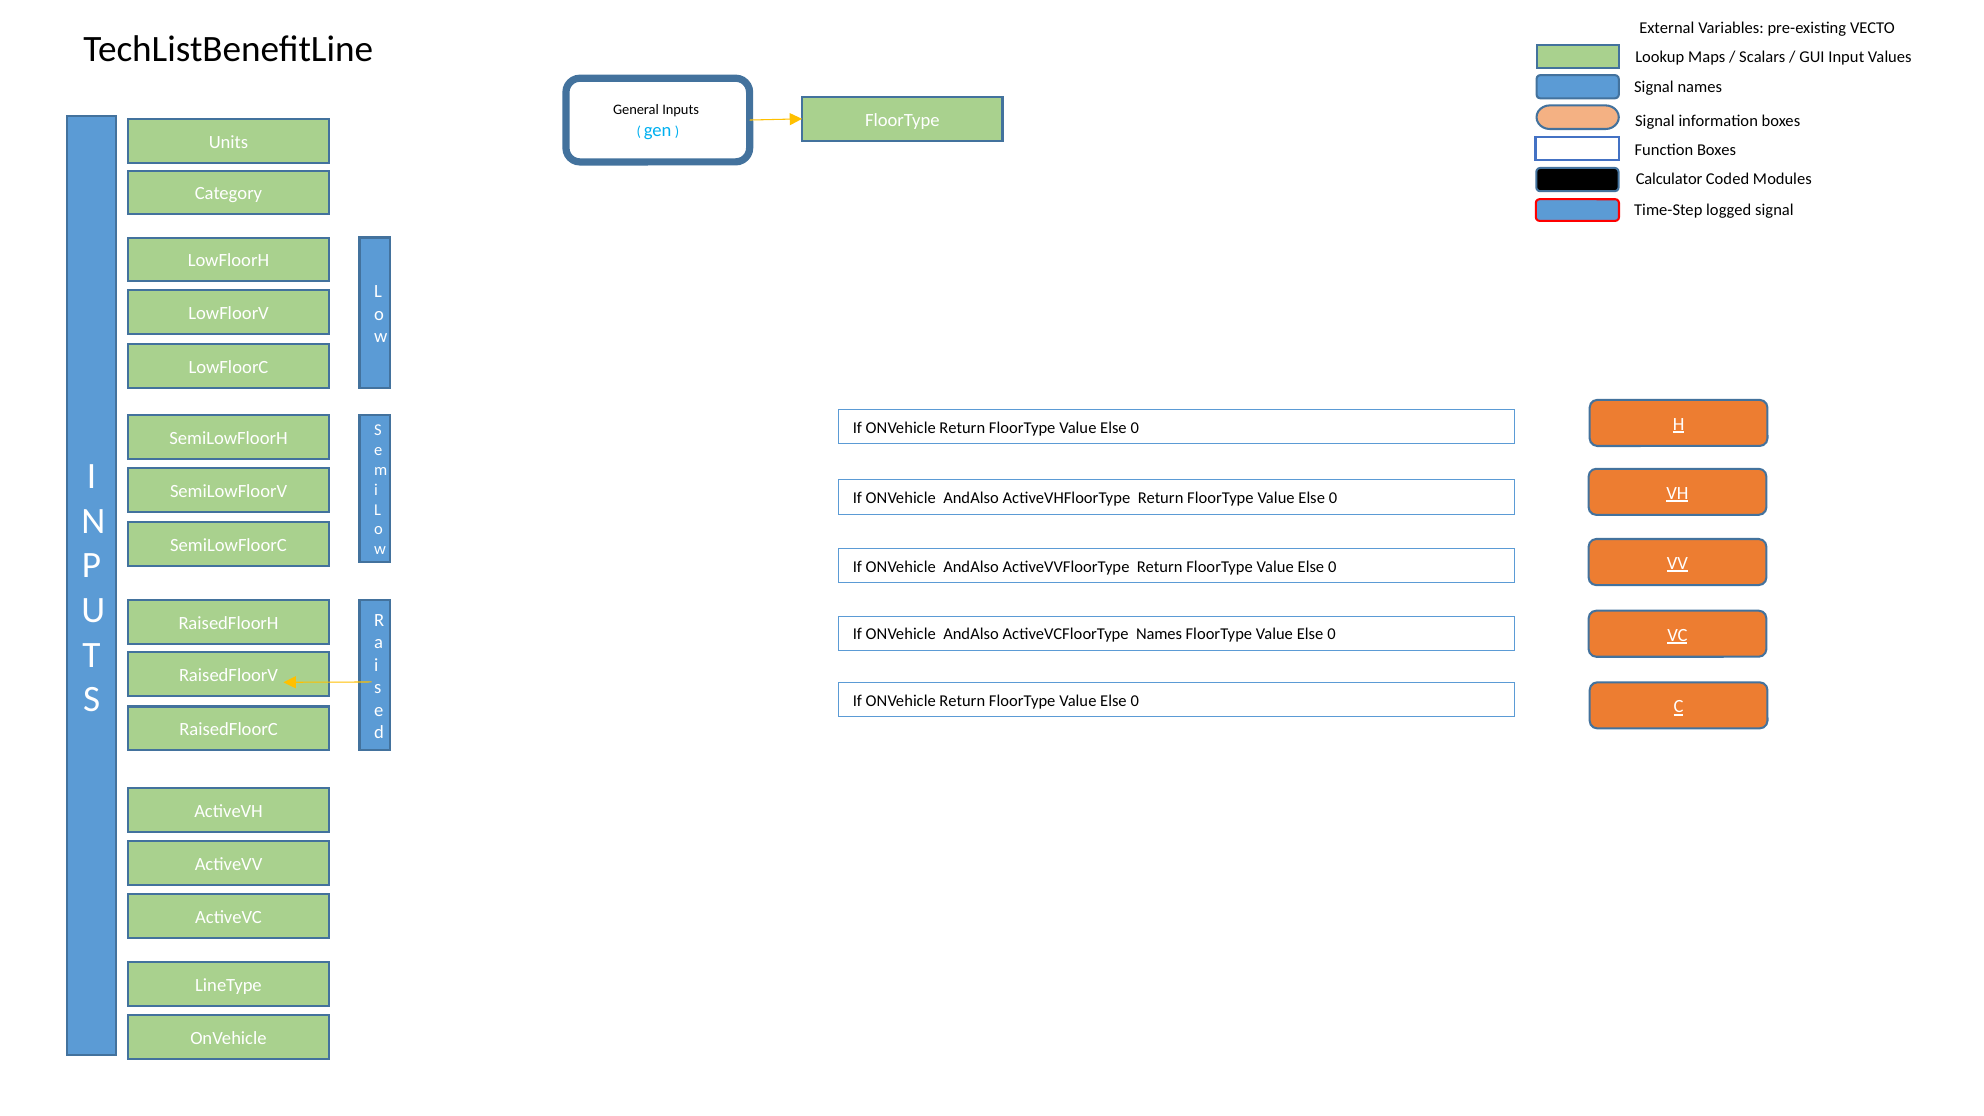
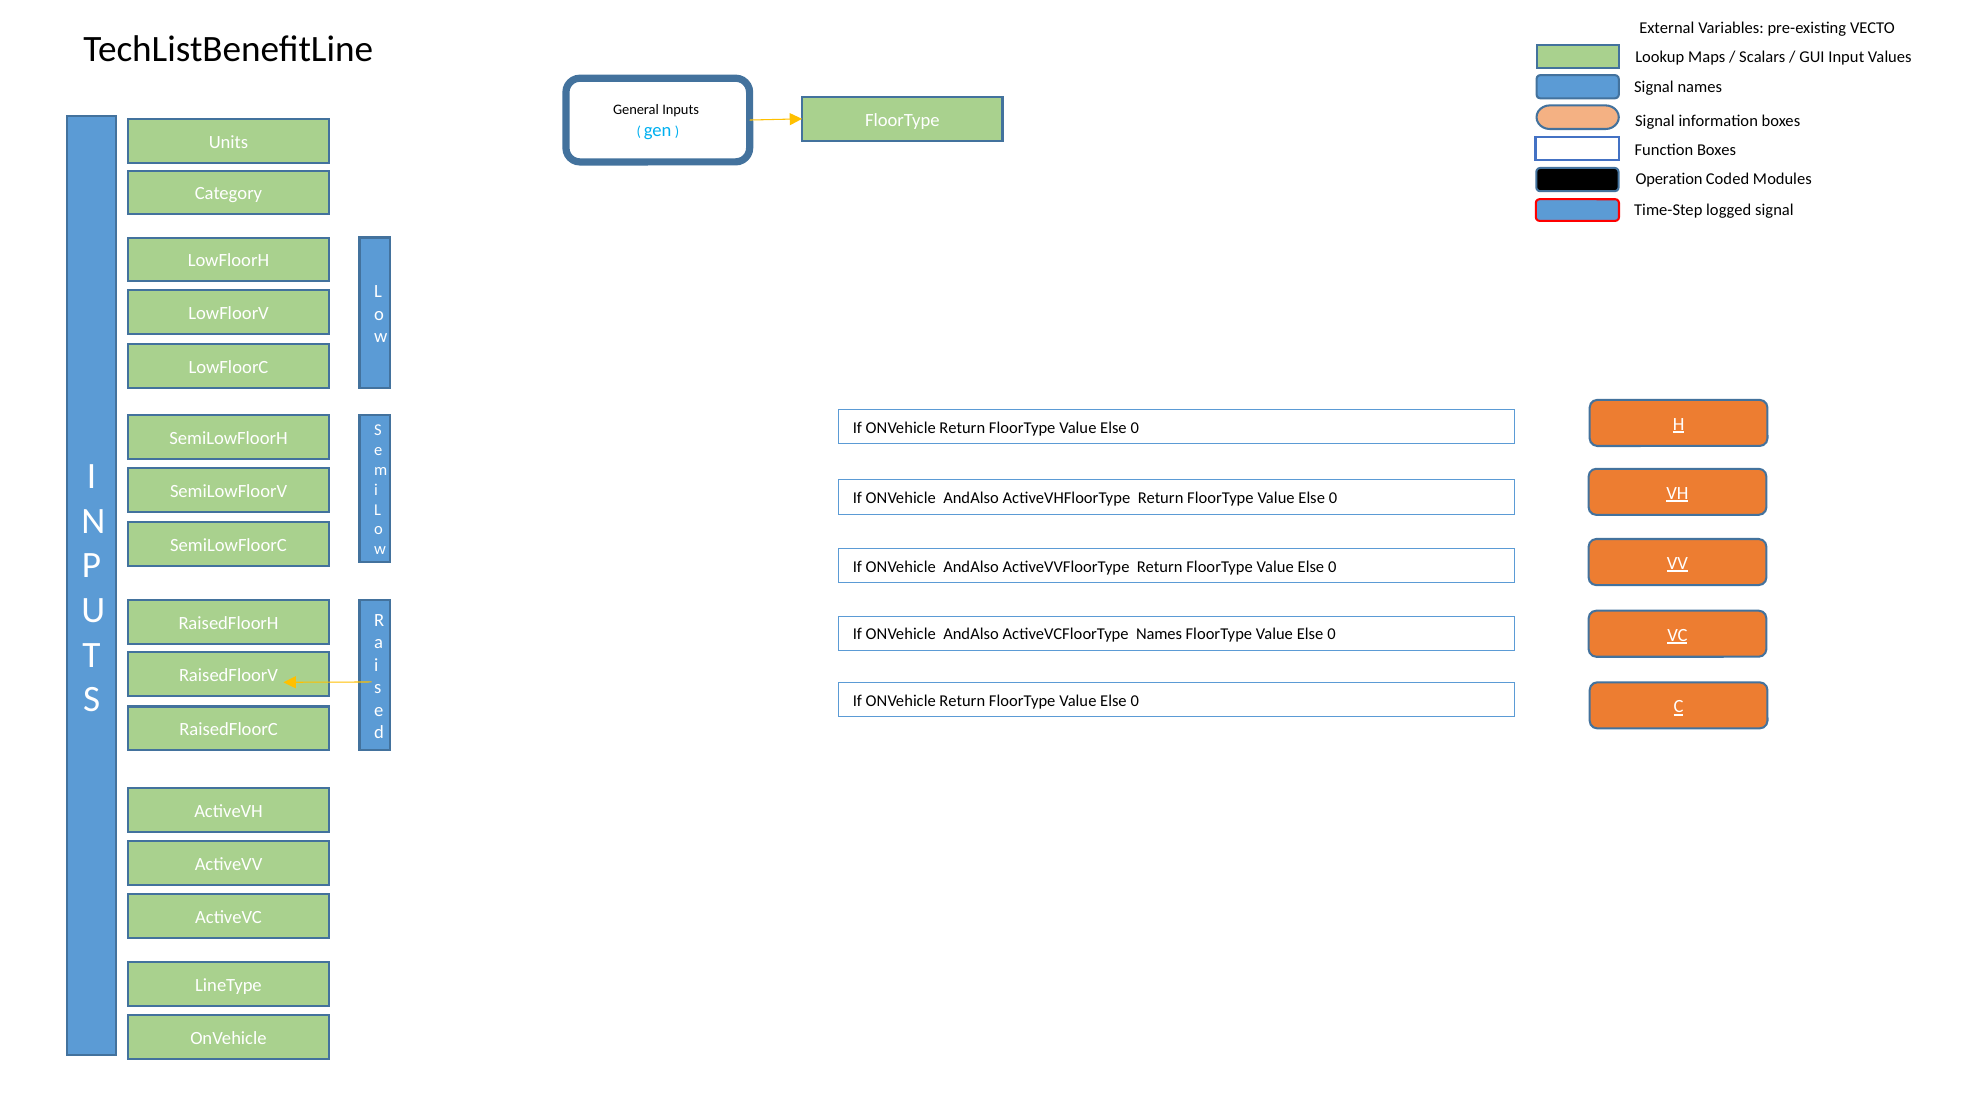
Calculator: Calculator -> Operation (1669, 179)
